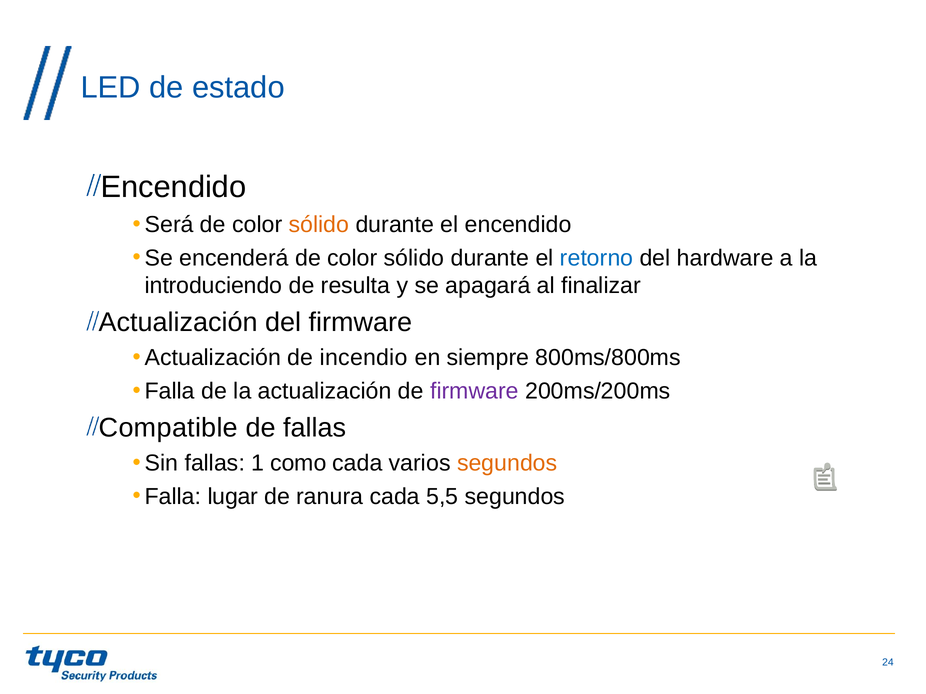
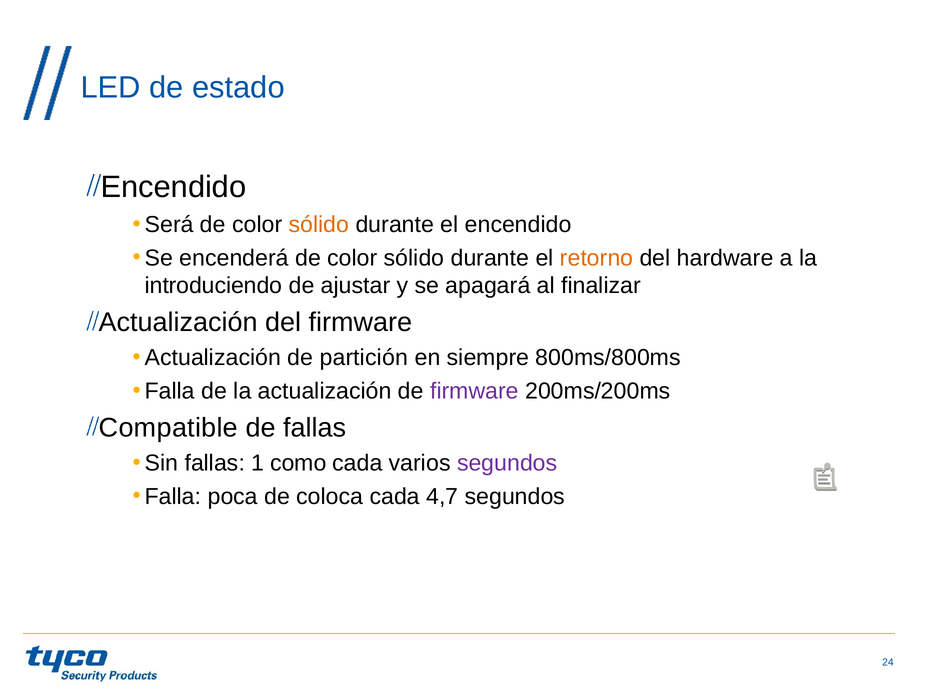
retorno colour: blue -> orange (597, 258)
resulta: resulta -> ajustar (356, 286)
incendio: incendio -> partición (364, 358)
segundos colour: orange -> purple (507, 464)
lugar: lugar -> poca (233, 497)
ranura: ranura -> coloca (330, 497)
5,5: 5,5 -> 4,7 (442, 497)
